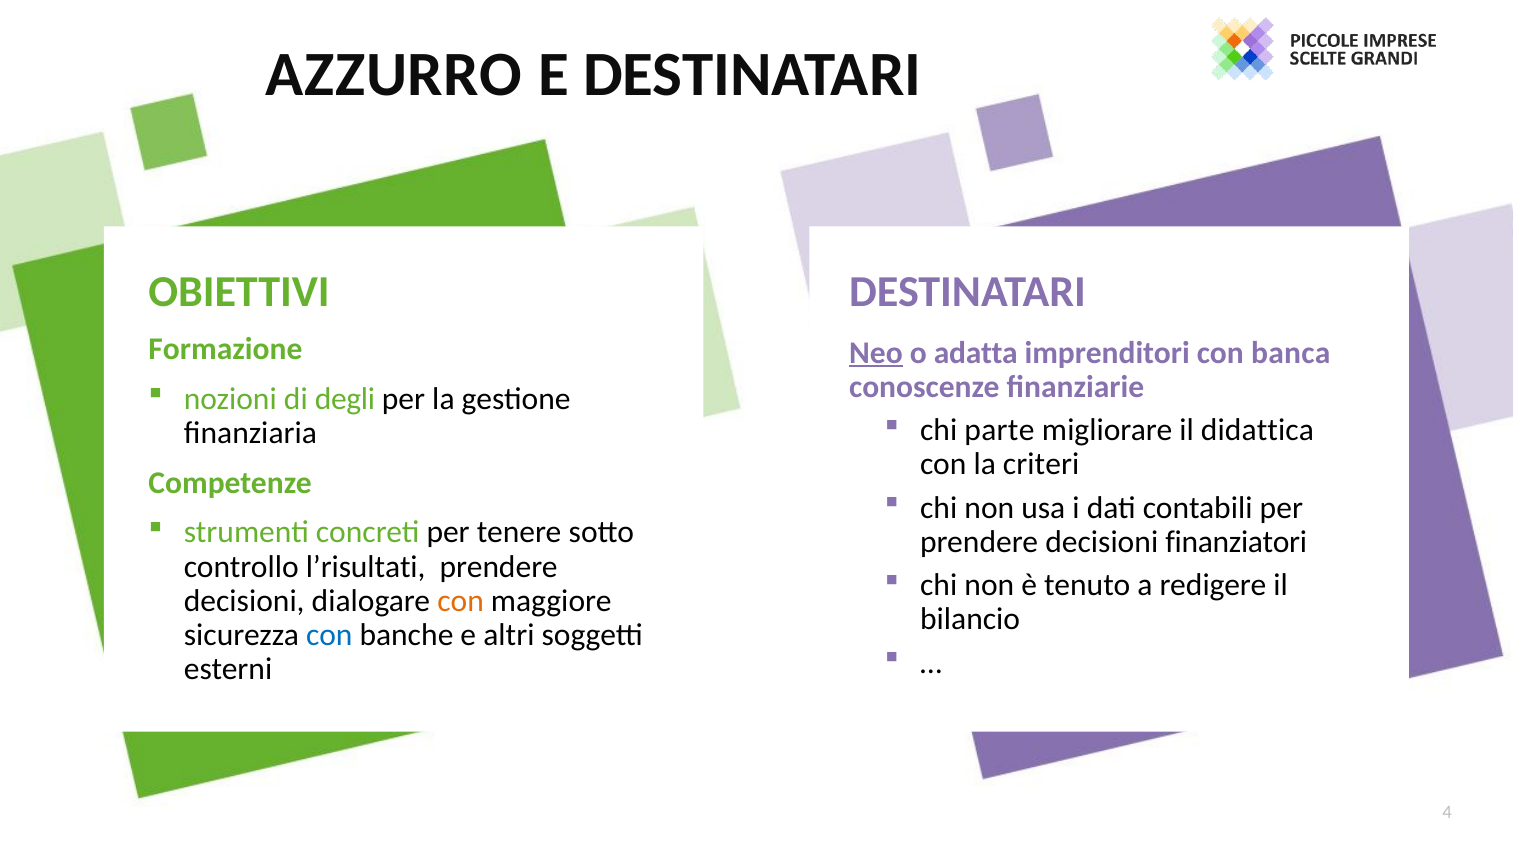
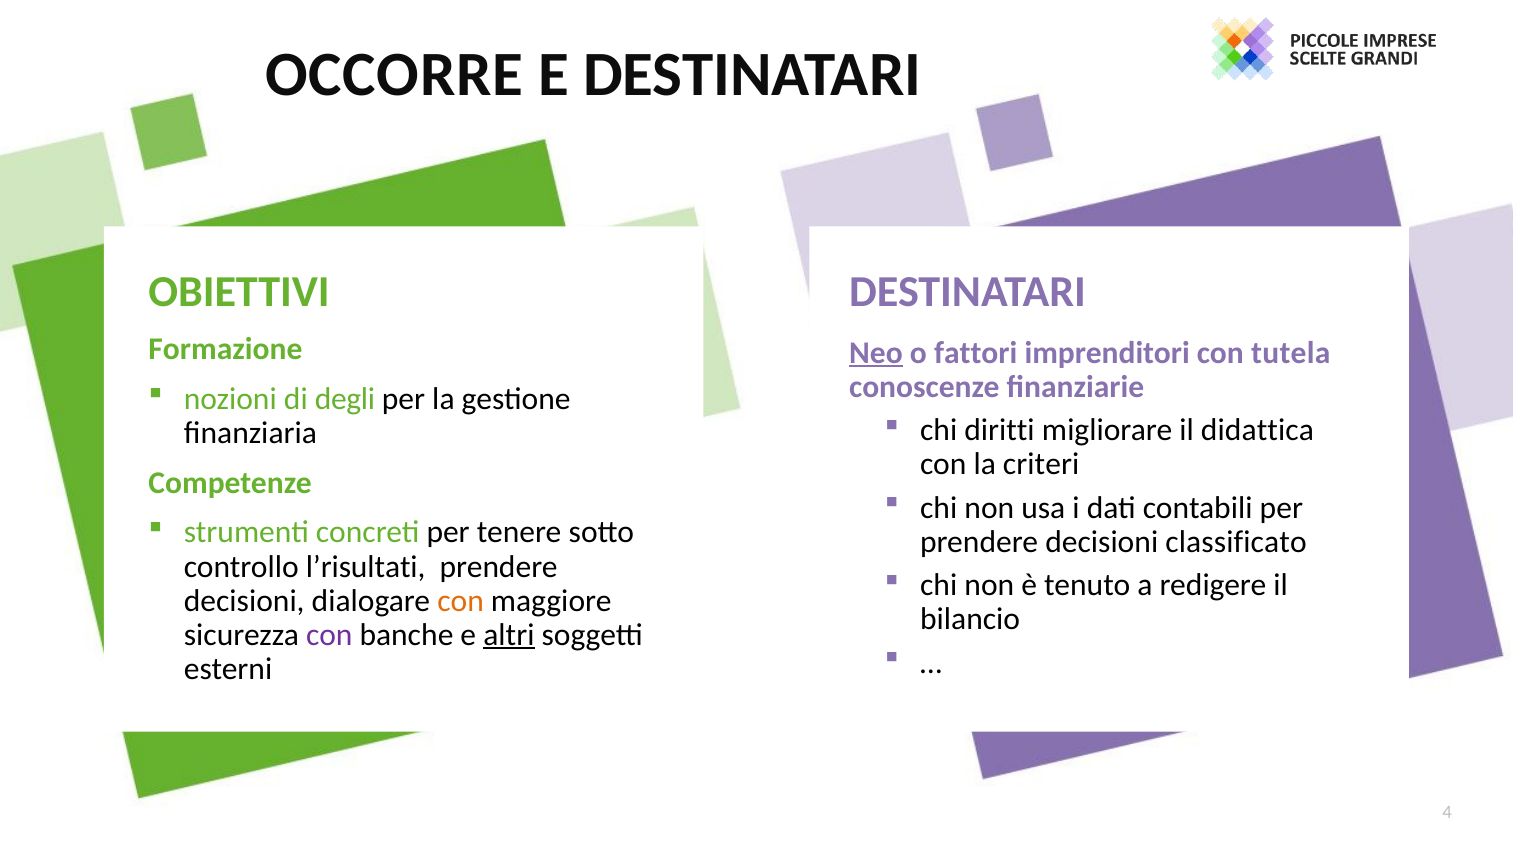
AZZURRO: AZZURRO -> OCCORRE (394, 75)
adatta: adatta -> fattori (976, 353)
banca: banca -> tutela (1291, 353)
parte: parte -> diritti (1000, 430)
finanziatori: finanziatori -> classificato (1236, 542)
con colour: blue -> purple (329, 635)
altri underline: none -> present (509, 635)
